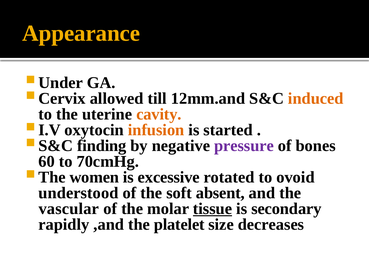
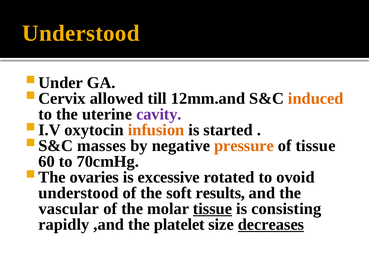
Appearance: Appearance -> Understood (81, 33)
cavity colour: orange -> purple (159, 114)
finding: finding -> masses (102, 145)
pressure colour: purple -> orange (244, 145)
of bones: bones -> tissue (316, 145)
women: women -> ovaries (94, 177)
absent: absent -> results (220, 193)
secondary: secondary -> consisting (286, 208)
decreases underline: none -> present (271, 224)
